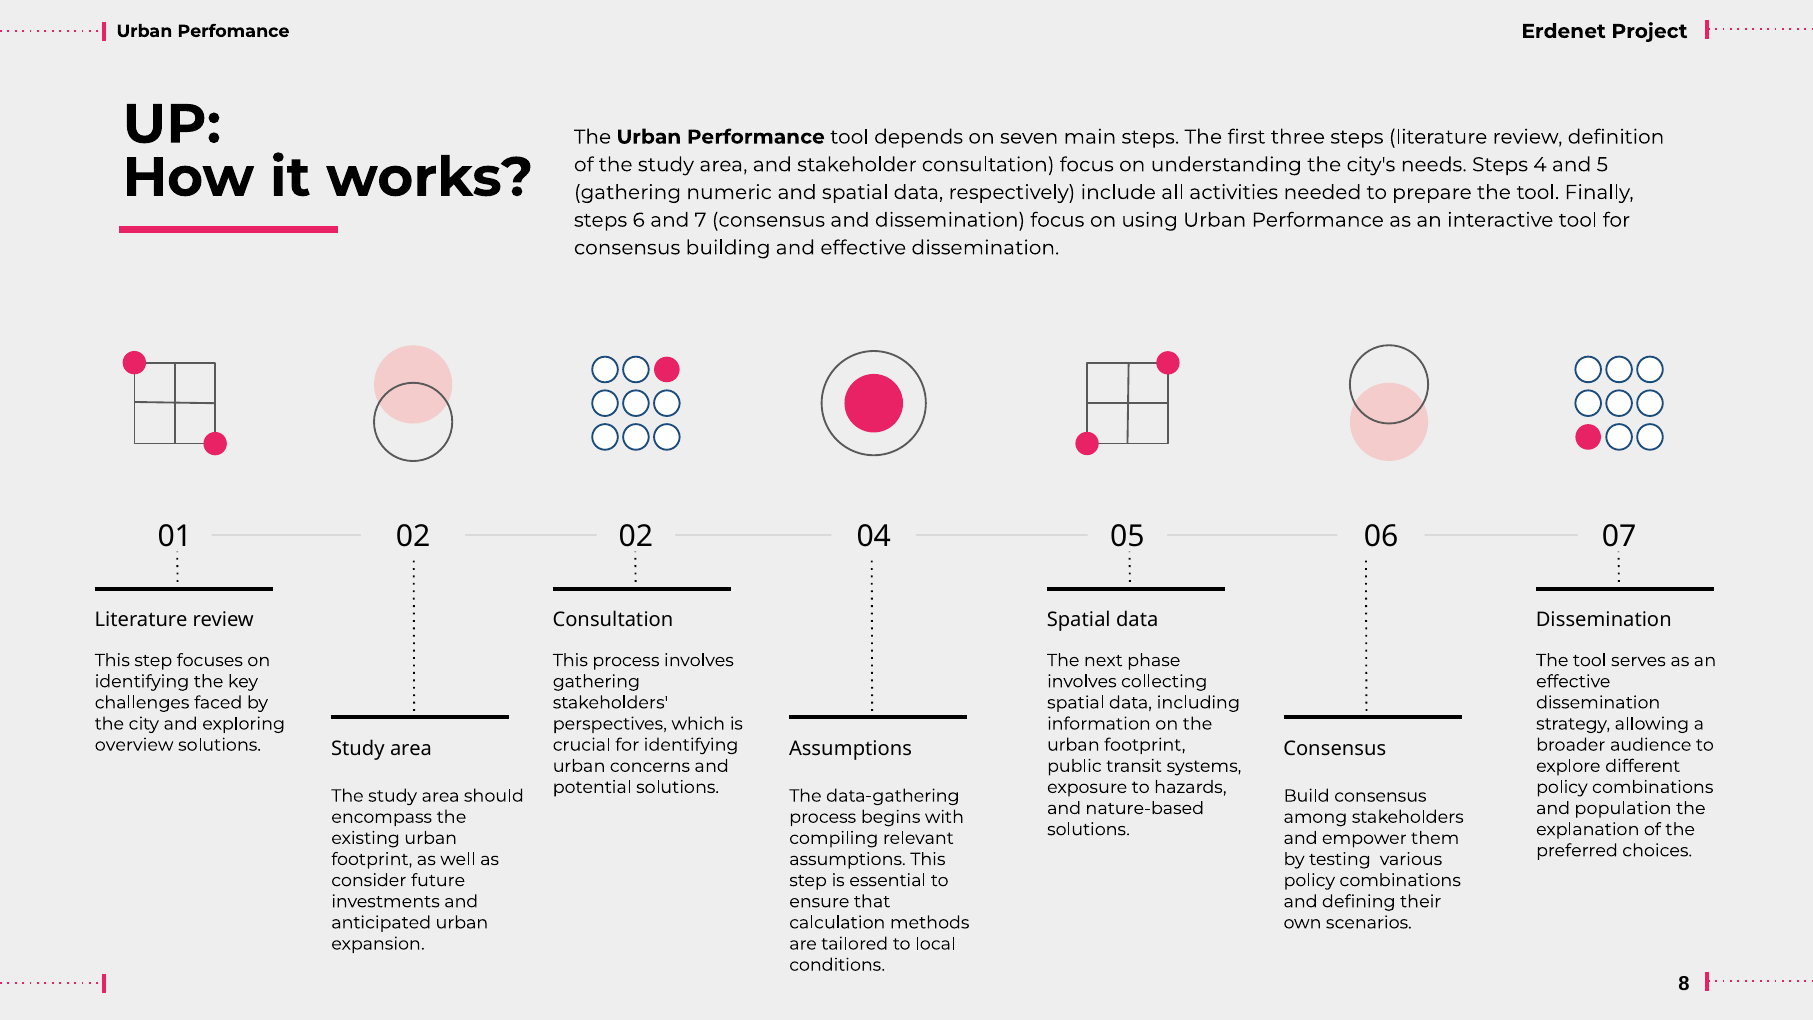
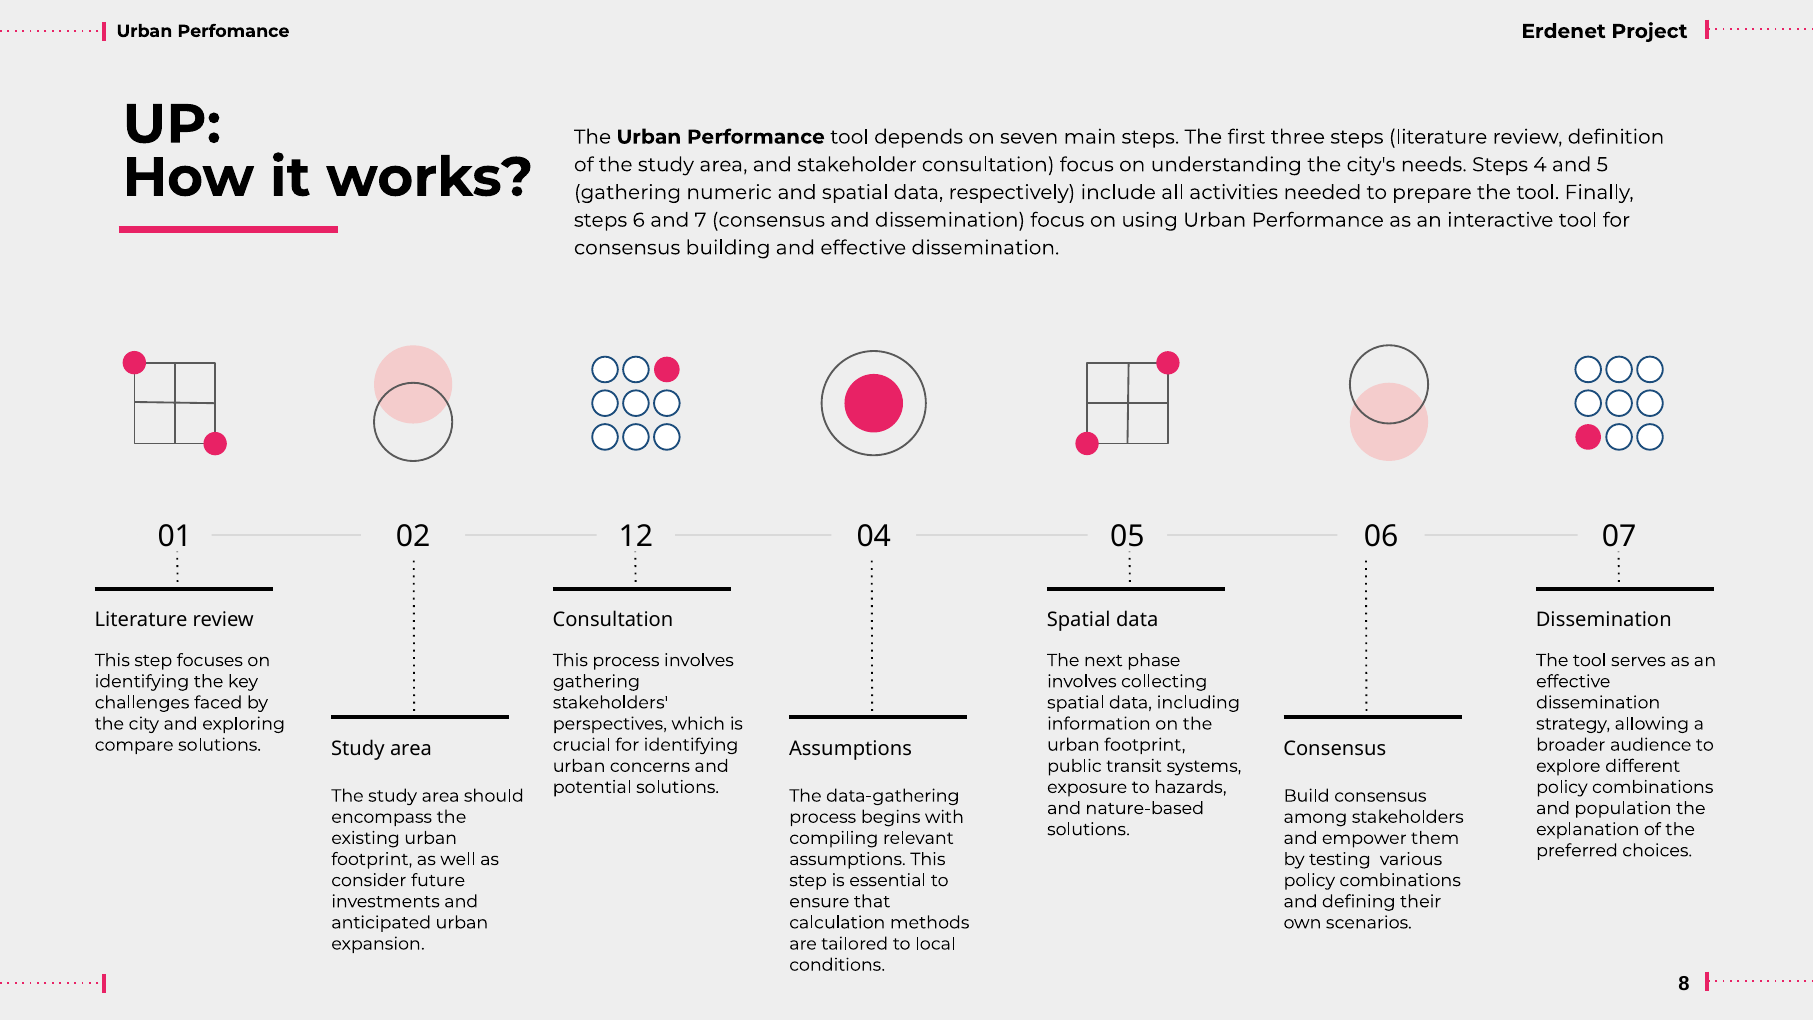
02 02: 02 -> 12 (636, 537)
overview: overview -> compare (134, 745)
